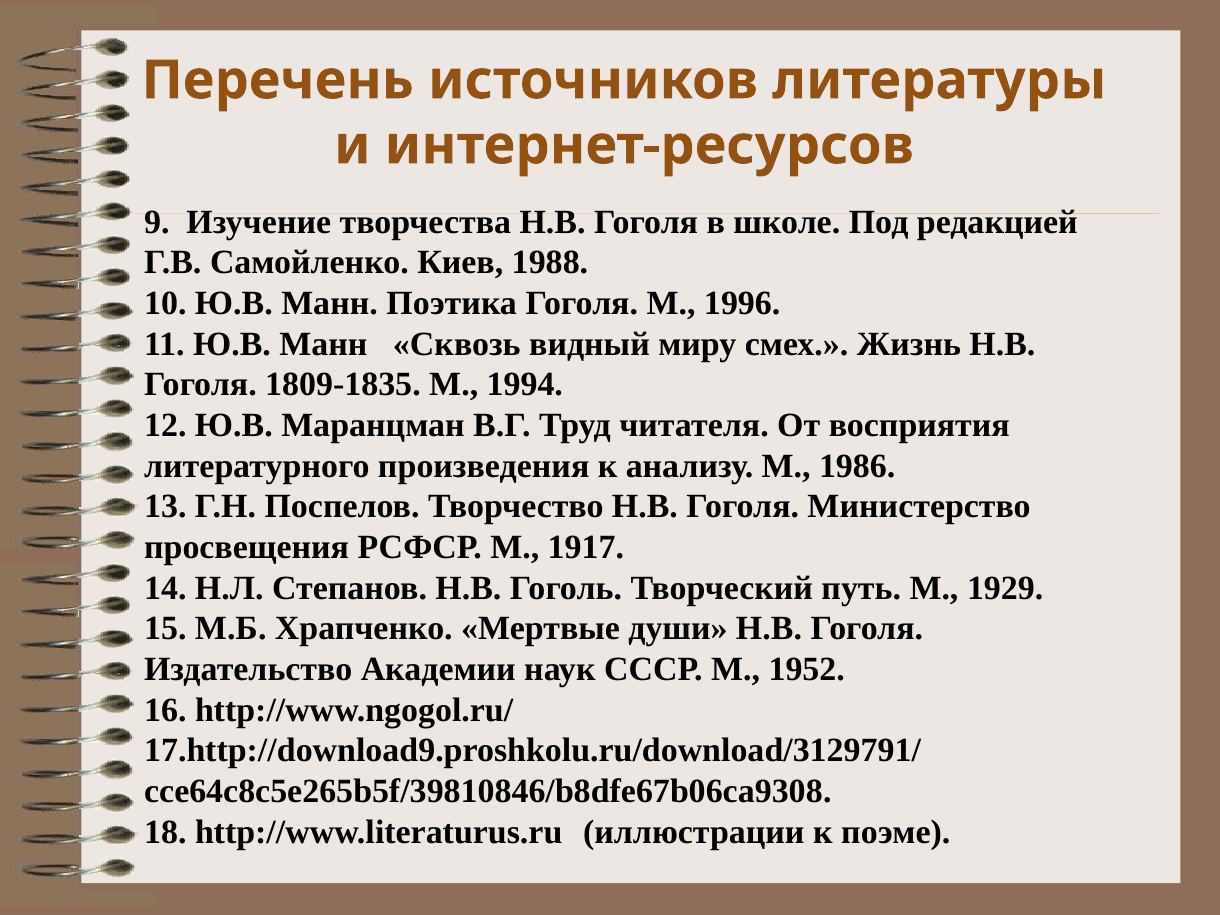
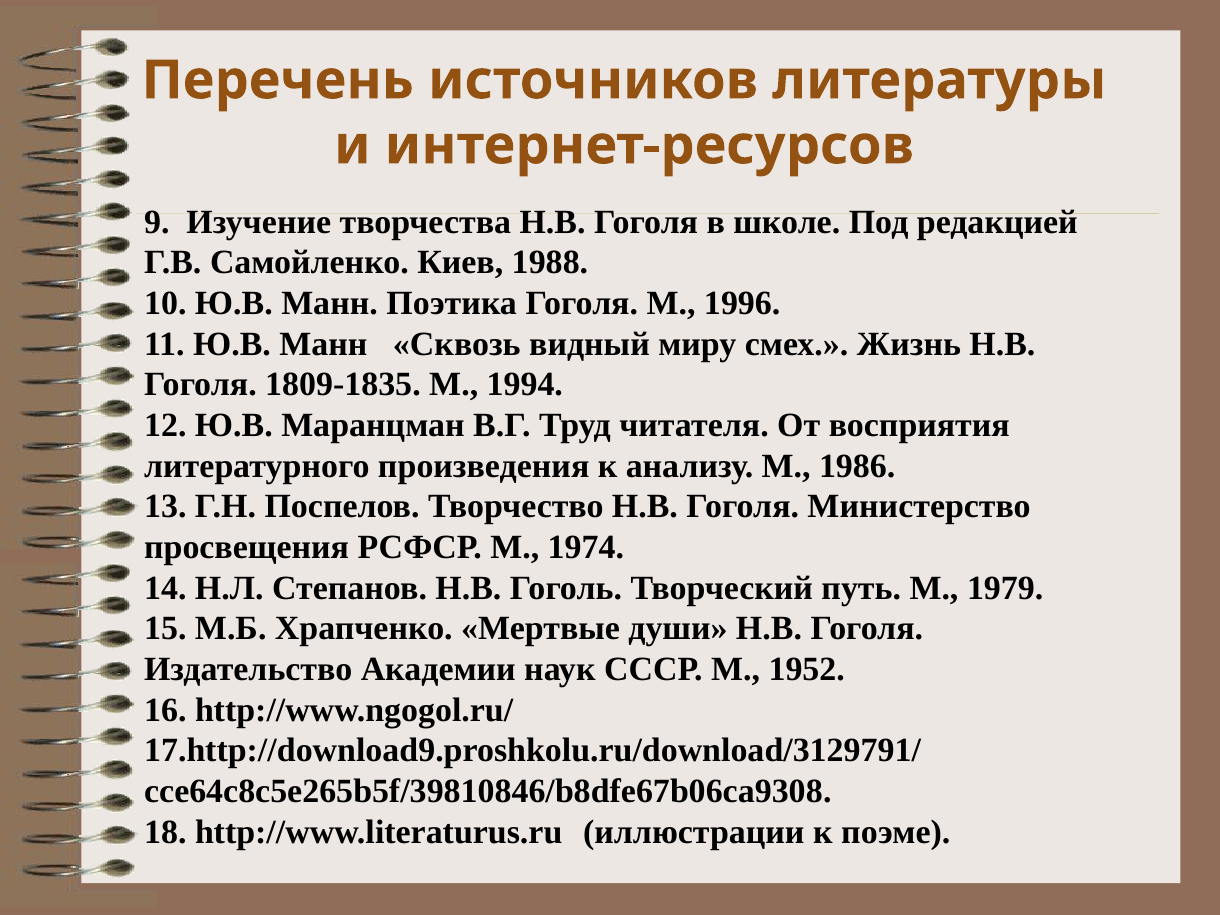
1917: 1917 -> 1974 (586, 547)
1929: 1929 -> 1979 (1005, 588)
